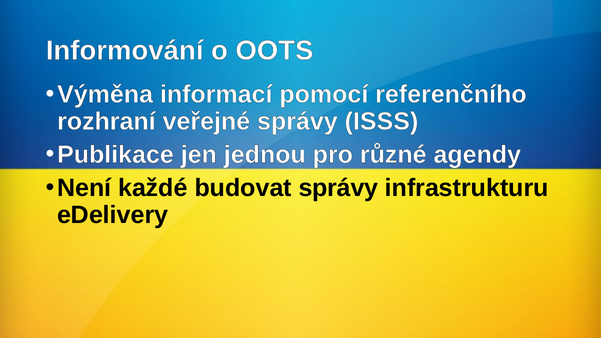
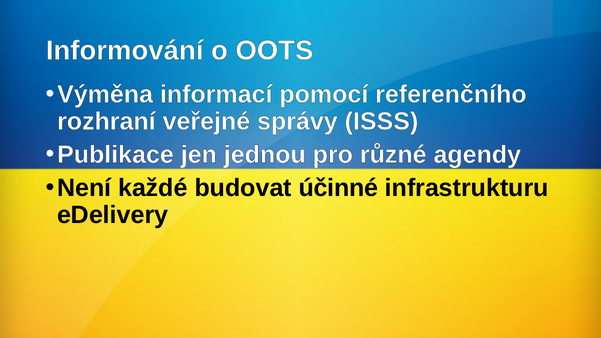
budovat správy: správy -> účinné (338, 188)
